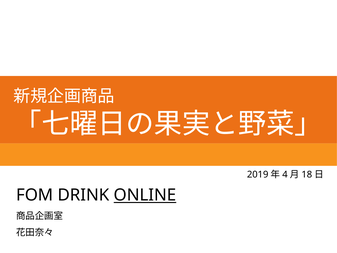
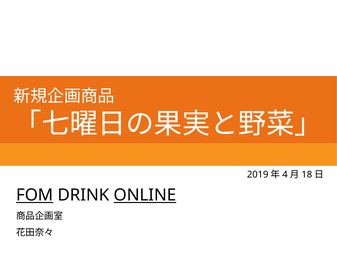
FOM underline: none -> present (35, 195)
